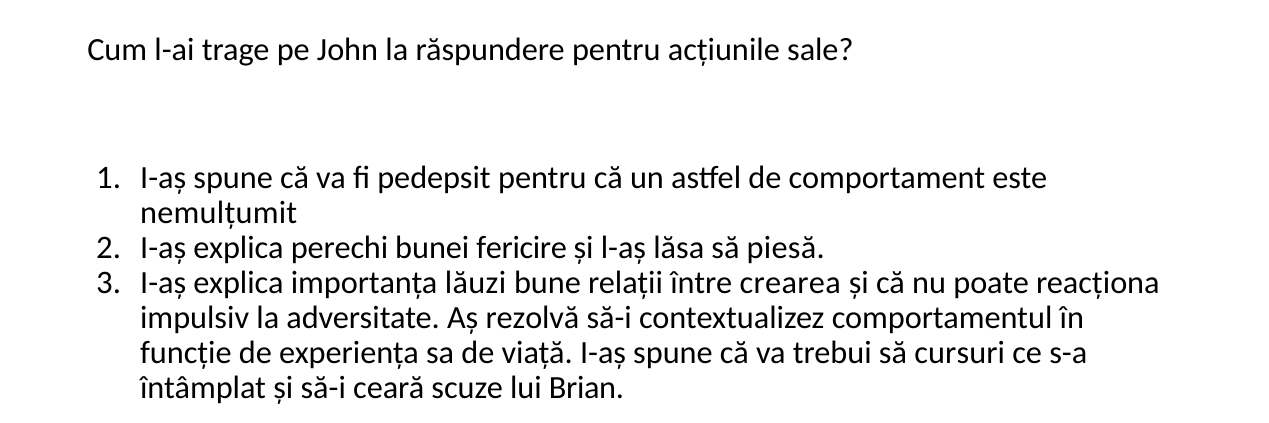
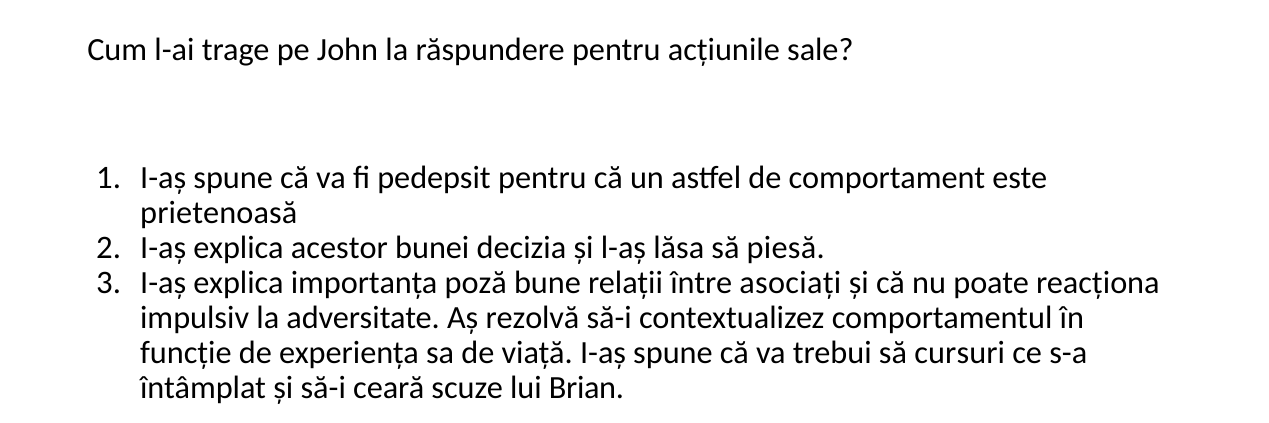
nemulțumit: nemulțumit -> prietenoasă (219, 213)
perechi: perechi -> acestor (339, 248)
fericire: fericire -> decizia (521, 248)
lăuzi: lăuzi -> poză (476, 283)
crearea: crearea -> asociați (790, 283)
